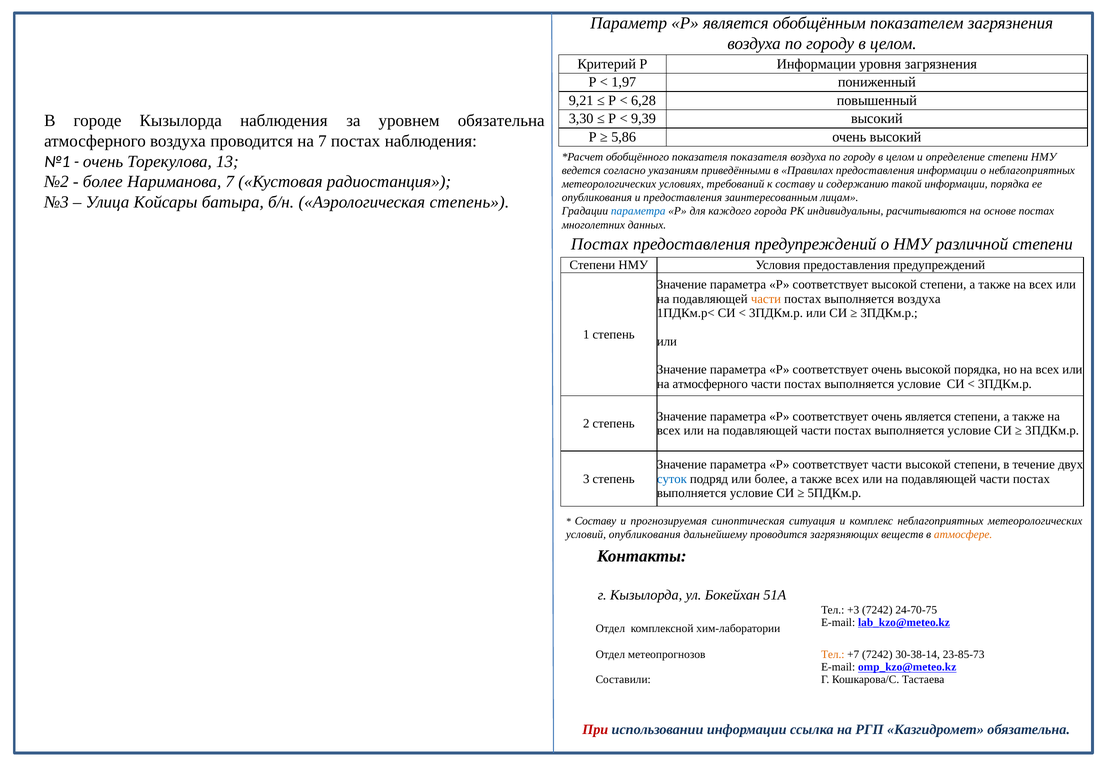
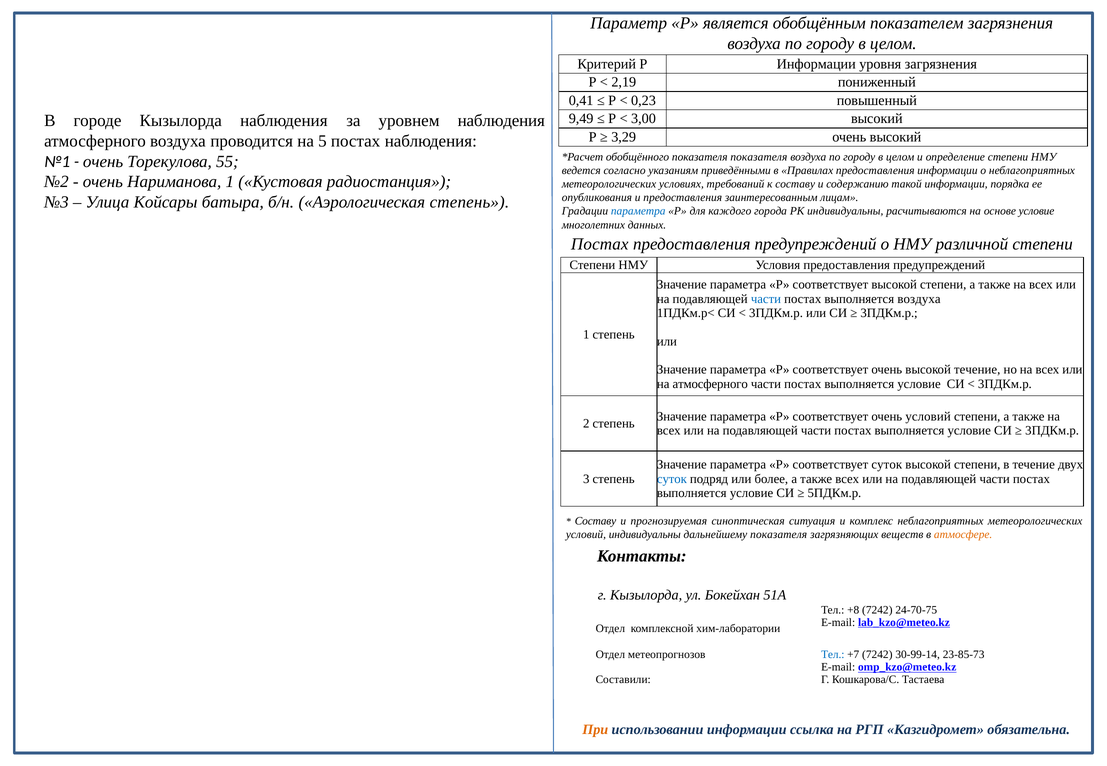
1,97: 1,97 -> 2,19 (624, 82)
9,21: 9,21 -> 0,41 (581, 100)
6,28: 6,28 -> 0,23 (643, 100)
3,30: 3,30 -> 9,49 (581, 119)
9,39: 9,39 -> 3,00 (643, 119)
уровнем обязательна: обязательна -> наблюдения (501, 121)
5,86: 5,86 -> 3,29 (624, 137)
на 7: 7 -> 5 (322, 141)
13: 13 -> 55 (227, 161)
более: более -> очень (103, 182)
Нариманова 7: 7 -> 1 (230, 182)
основе постах: постах -> условие (1036, 211)
части colour: orange -> blue (766, 299)
высокой порядка: порядка -> течение (977, 370)
очень является: является -> условий (928, 417)
соответствует части: части -> суток (887, 465)
условий опубликования: опубликования -> индивидуальны (645, 535)
дальнейшему проводится: проводится -> показателя (779, 535)
+3: +3 -> +8 (853, 610)
Тел colour: orange -> blue (833, 655)
30-38-14: 30-38-14 -> 30-99-14 (918, 655)
При colour: red -> orange (595, 730)
